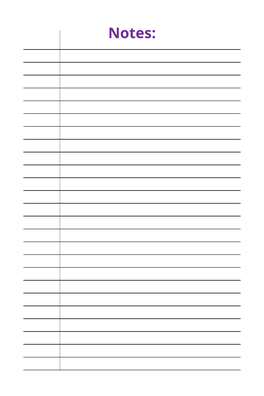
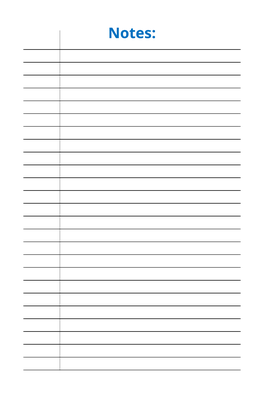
Notes colour: purple -> blue (132, 33)
